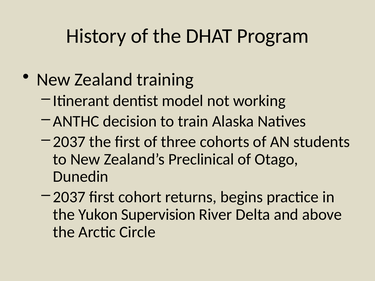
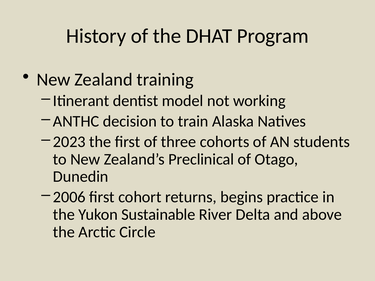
2037: 2037 -> 2023 (69, 142)
2037: 2037 -> 2006 (69, 197)
Supervision: Supervision -> Sustainable (158, 215)
